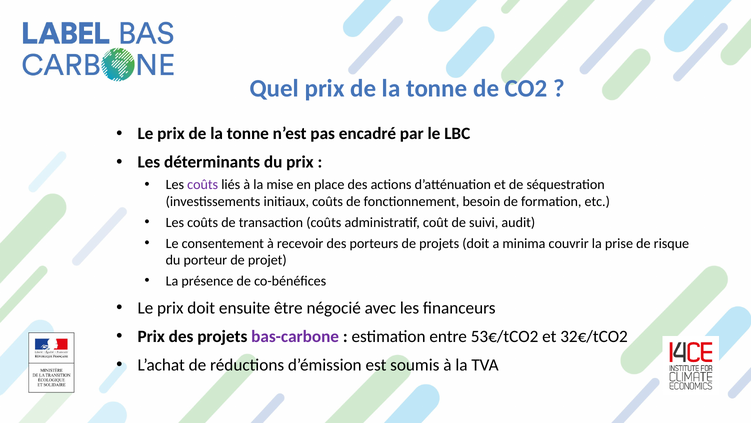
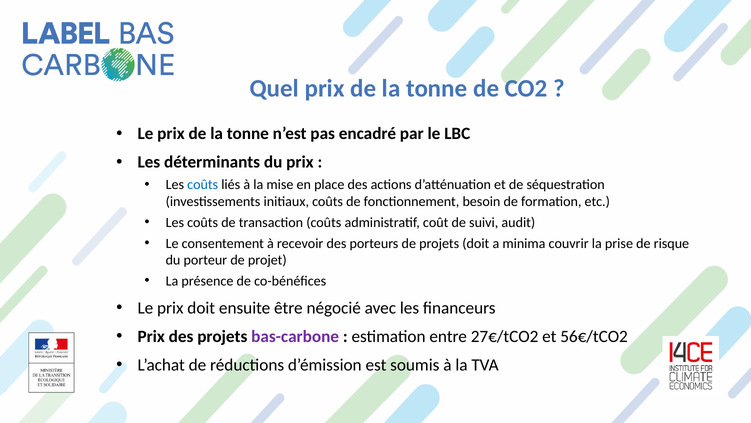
coûts colour: purple -> blue (203, 185)
53€/tCO2: 53€/tCO2 -> 27€/tCO2 (505, 336)
32€/tCO2: 32€/tCO2 -> 56€/tCO2 (594, 336)
